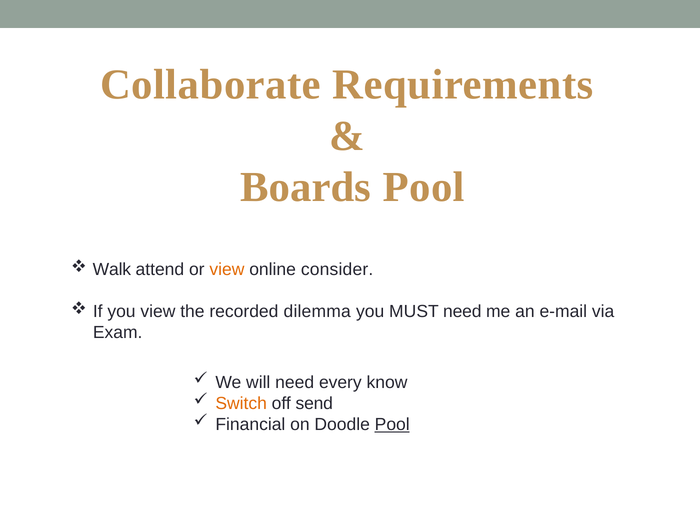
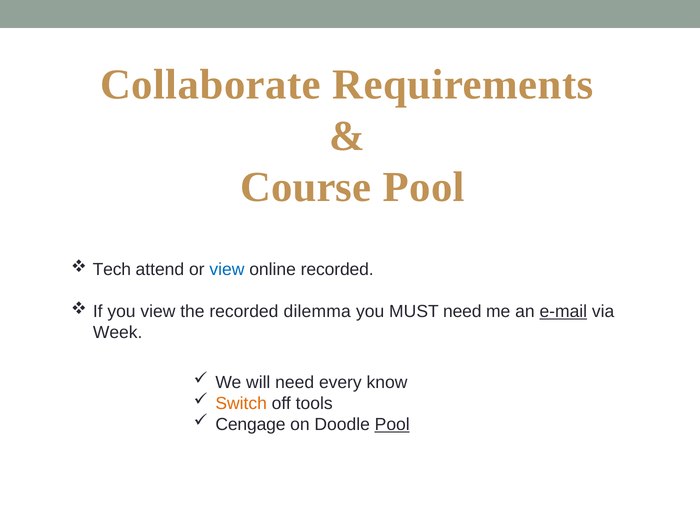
Boards: Boards -> Course (306, 187)
Walk: Walk -> Tech (112, 269)
view colour: orange -> blue (227, 269)
online consider: consider -> recorded (337, 269)
e-mail underline: none -> present (563, 311)
Exam: Exam -> Week (118, 332)
send: send -> tools (314, 404)
Financial: Financial -> Cengage (250, 425)
